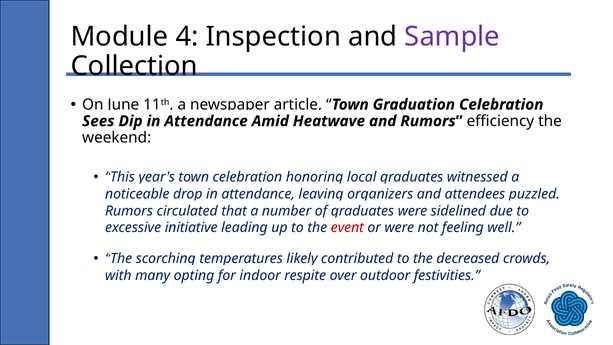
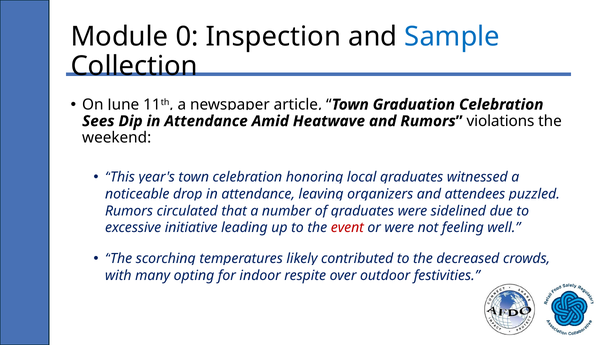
4: 4 -> 0 (187, 37)
Sample colour: purple -> blue (452, 37)
efficiency: efficiency -> violations (500, 121)
